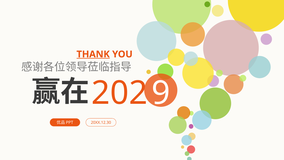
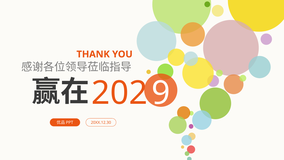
THANK underline: present -> none (93, 54)
